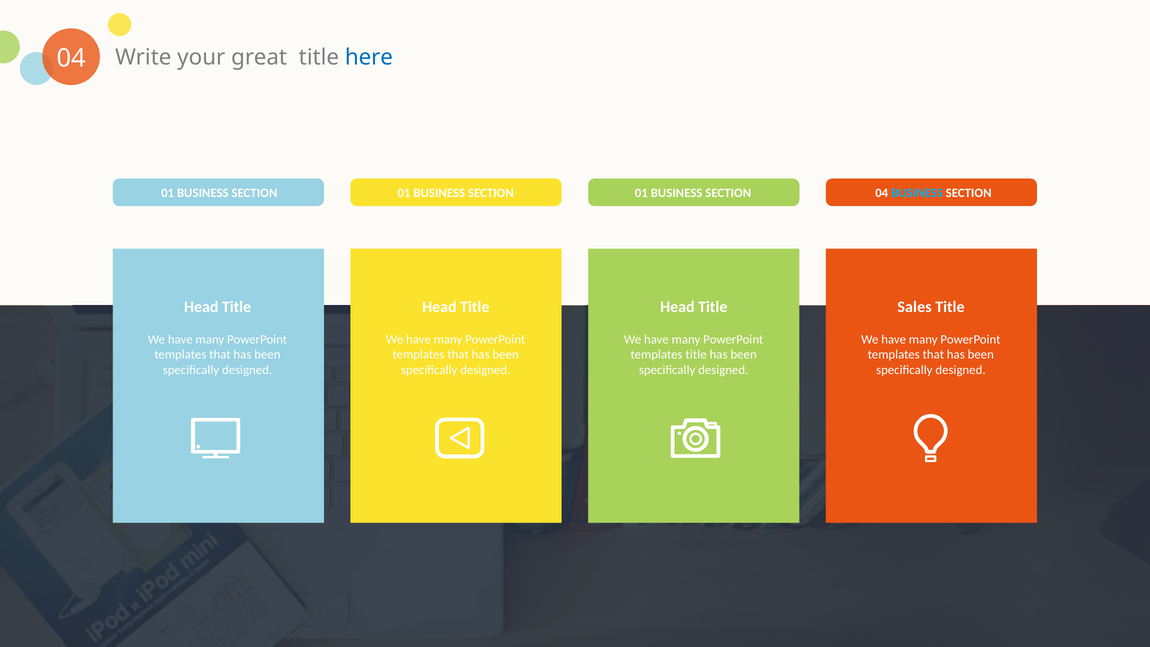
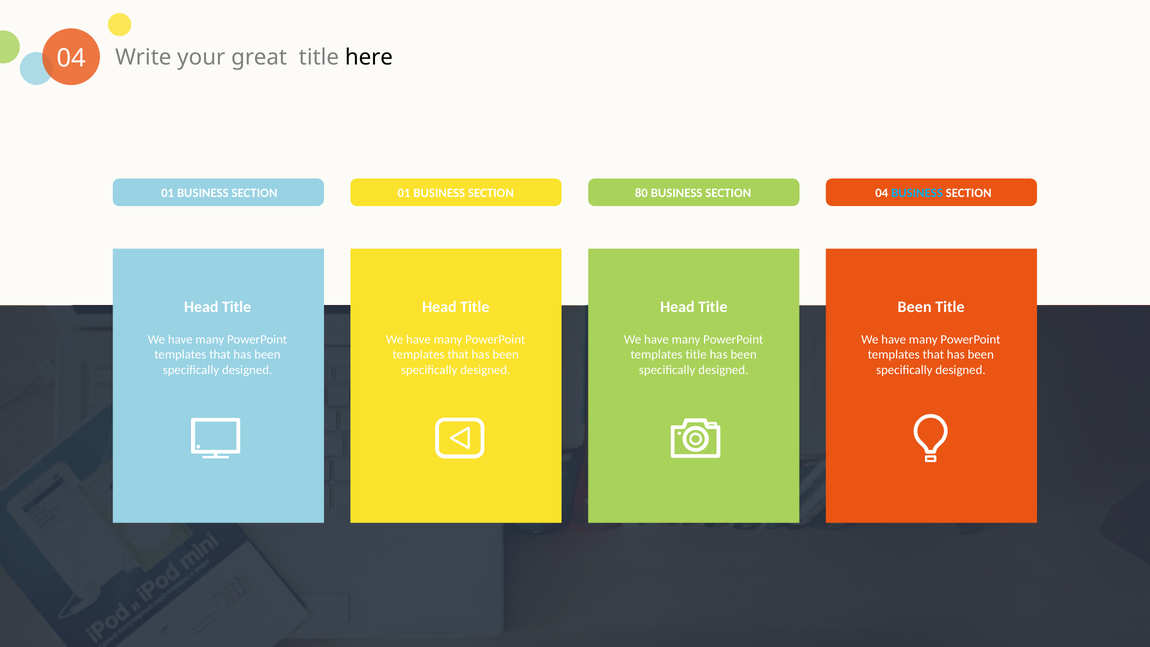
here colour: blue -> black (369, 58)
01: 01 -> 80 (641, 193)
Sales: Sales -> Been (915, 307)
